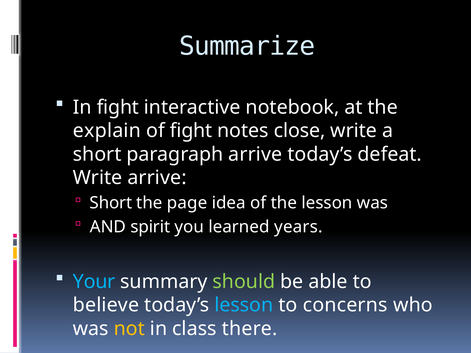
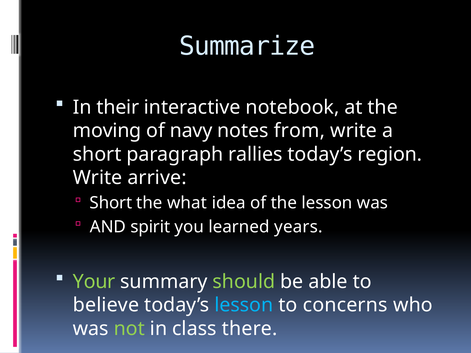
In fight: fight -> their (118, 107)
explain: explain -> moving (107, 131)
of fight: fight -> navy (191, 131)
close: close -> from (299, 131)
paragraph arrive: arrive -> rallies (255, 154)
defeat: defeat -> region (390, 154)
page: page -> what (187, 203)
Your colour: light blue -> light green (94, 282)
not colour: yellow -> light green (129, 329)
